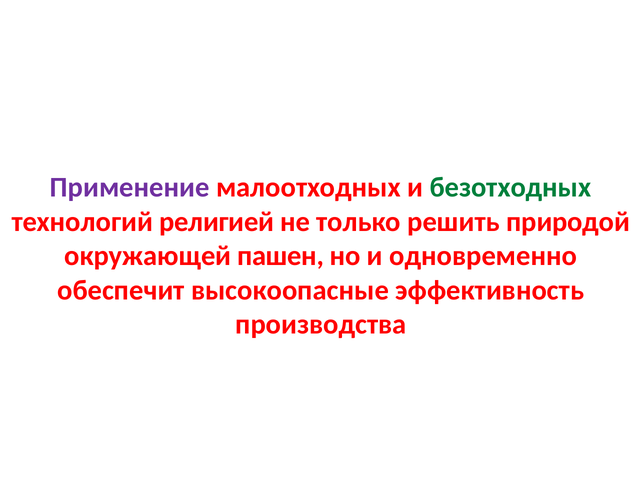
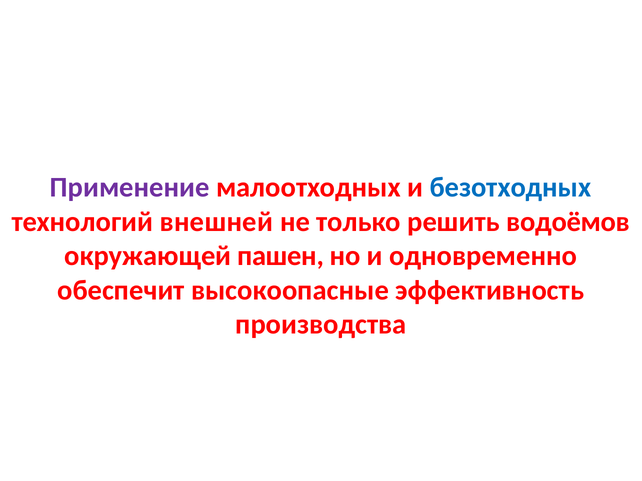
безотходных colour: green -> blue (510, 188)
религией: религией -> внешней (216, 222)
природой: природой -> водоёмов (568, 222)
